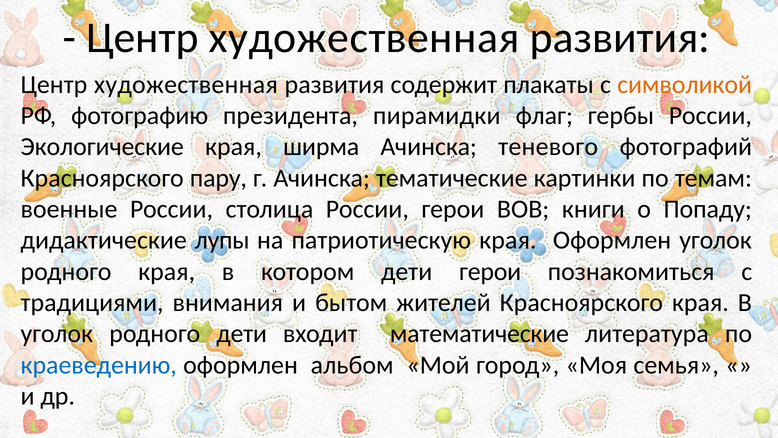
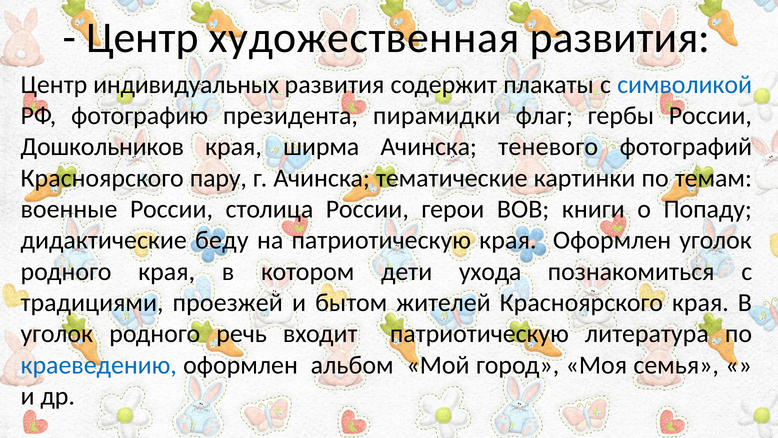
художественная: художественная -> индивидуальных (186, 85)
символикой colour: orange -> blue (685, 85)
Экологические: Экологические -> Дошкольников (102, 147)
лупы: лупы -> беду (222, 240)
дети герои: герои -> ухода (490, 271)
внимания: внимания -> проезжей (228, 302)
родного дети: дети -> речь (242, 334)
входит математические: математические -> патриотическую (479, 334)
